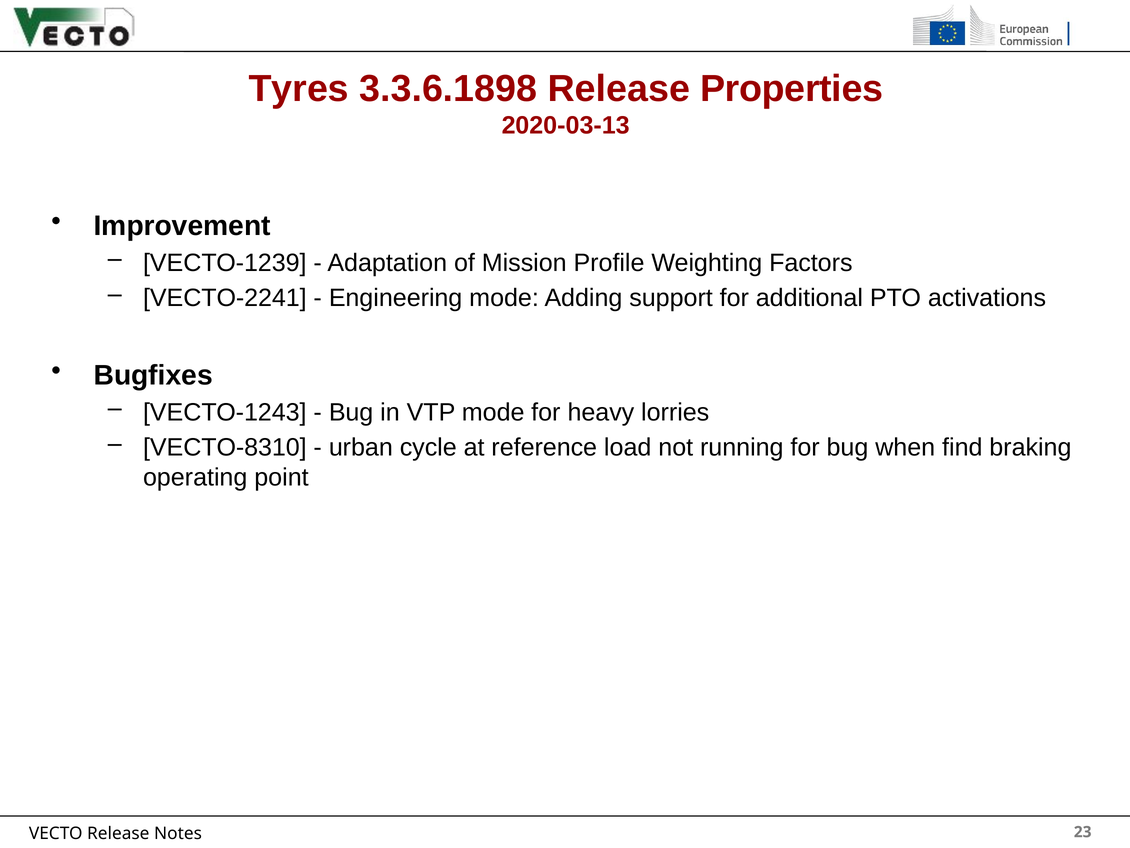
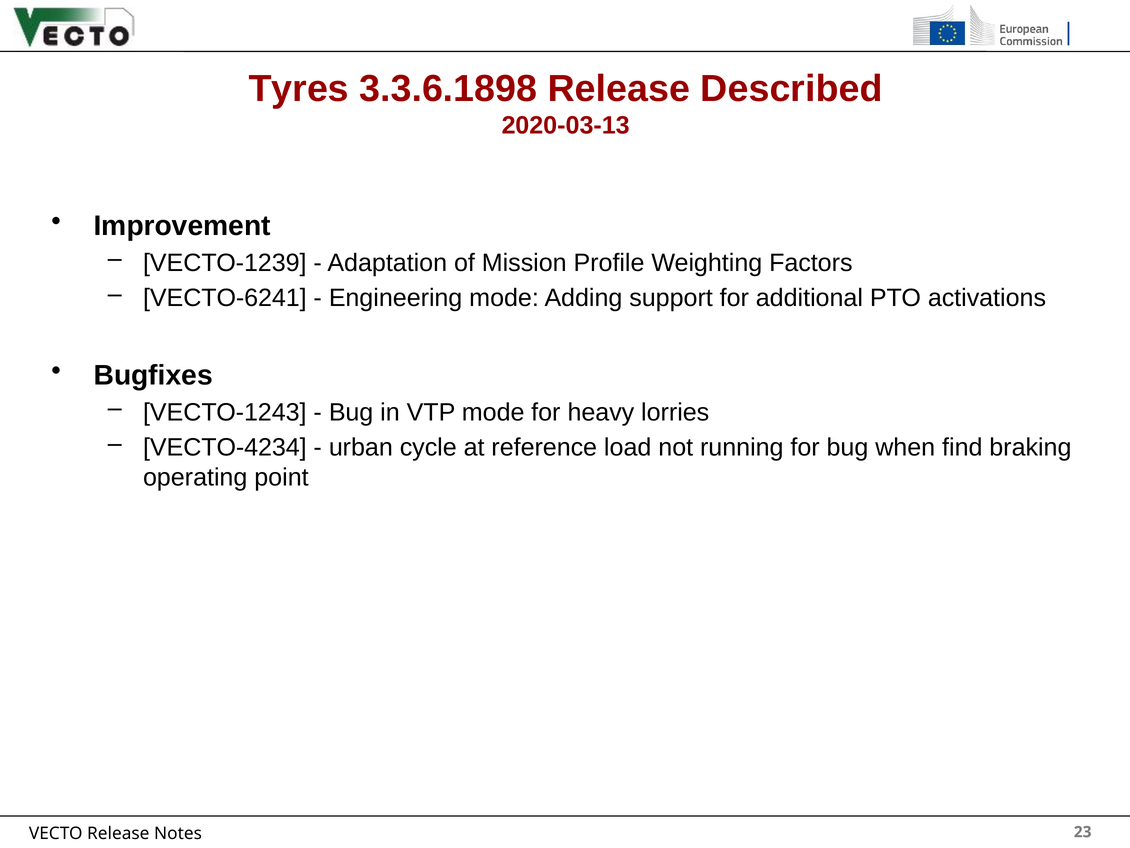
Properties: Properties -> Described (791, 89)
VECTO-2241: VECTO-2241 -> VECTO-6241 (225, 298)
VECTO-8310: VECTO-8310 -> VECTO-4234 (225, 447)
